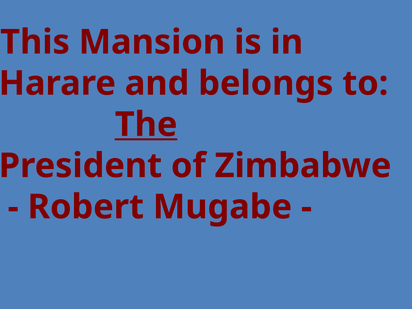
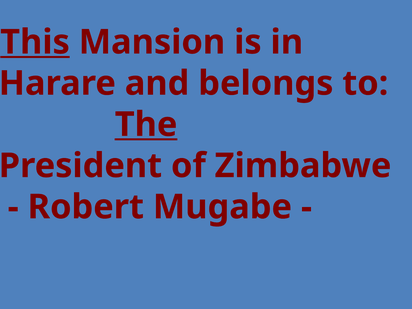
This underline: none -> present (35, 42)
